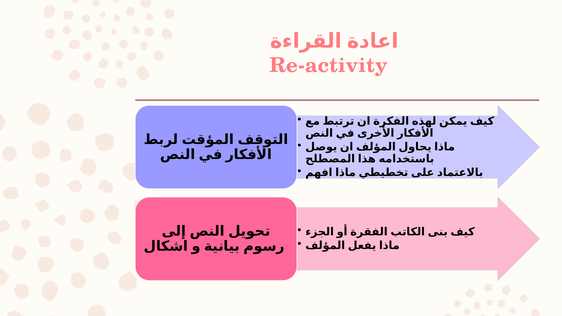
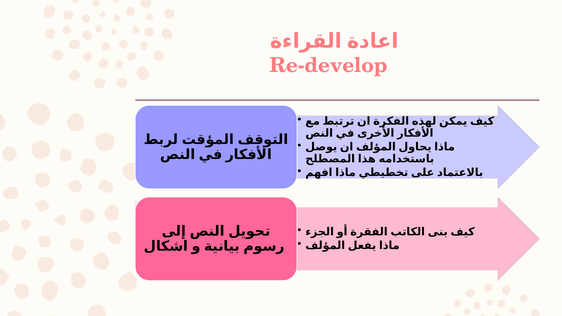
Re-activity: Re-activity -> Re-develop (329, 65)
